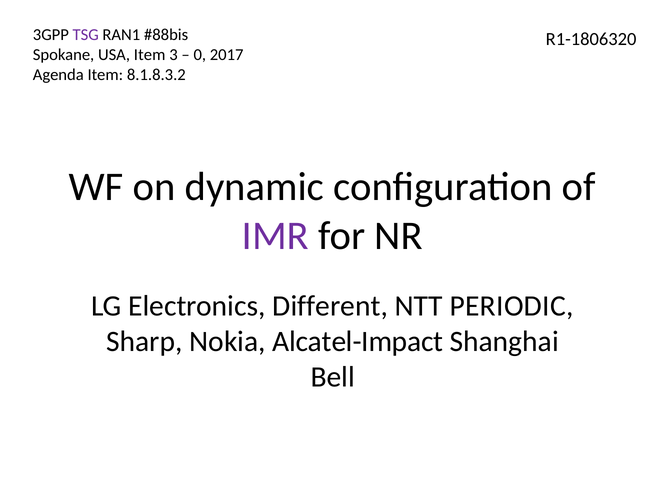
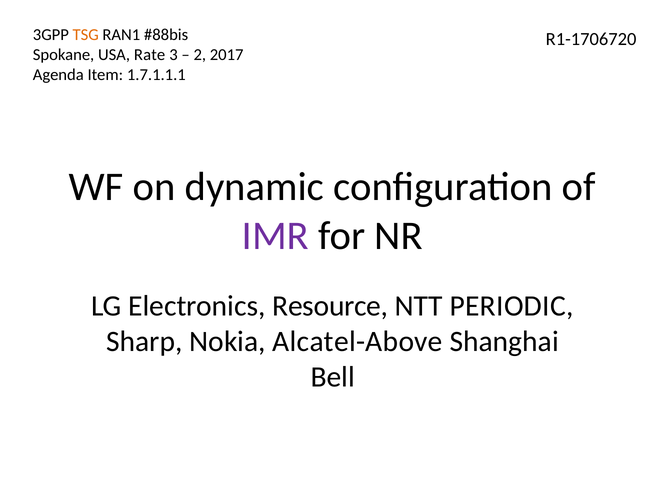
TSG colour: purple -> orange (86, 35)
R1-1806320: R1-1806320 -> R1-1706720 (591, 39)
USA Item: Item -> Rate (150, 55)
0: 0 -> 2 (200, 55)
8.1.8.3.2: 8.1.8.3.2 -> 1.7.1.1.1 (156, 75)
Different: Different -> Resource (330, 306)
Alcatel-Impact: Alcatel-Impact -> Alcatel-Above (358, 341)
